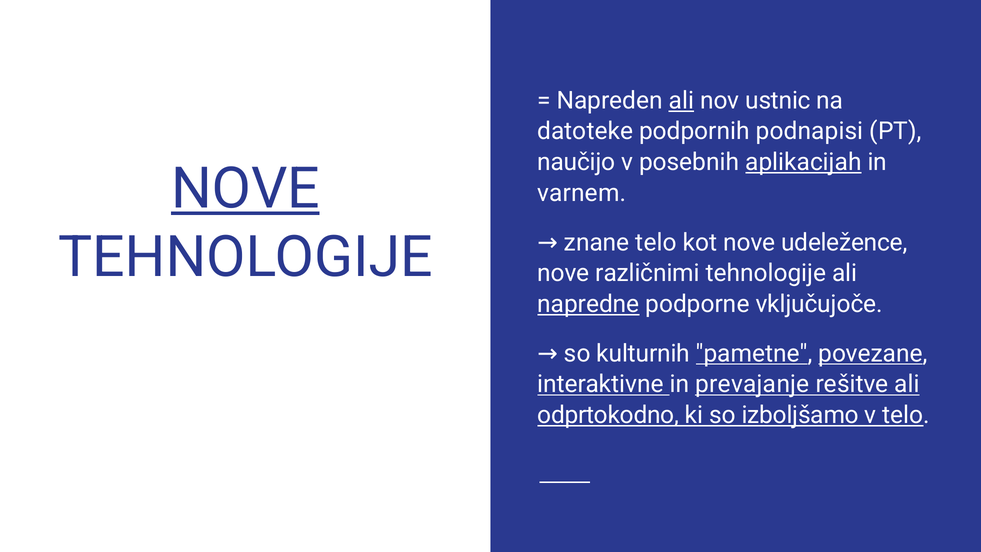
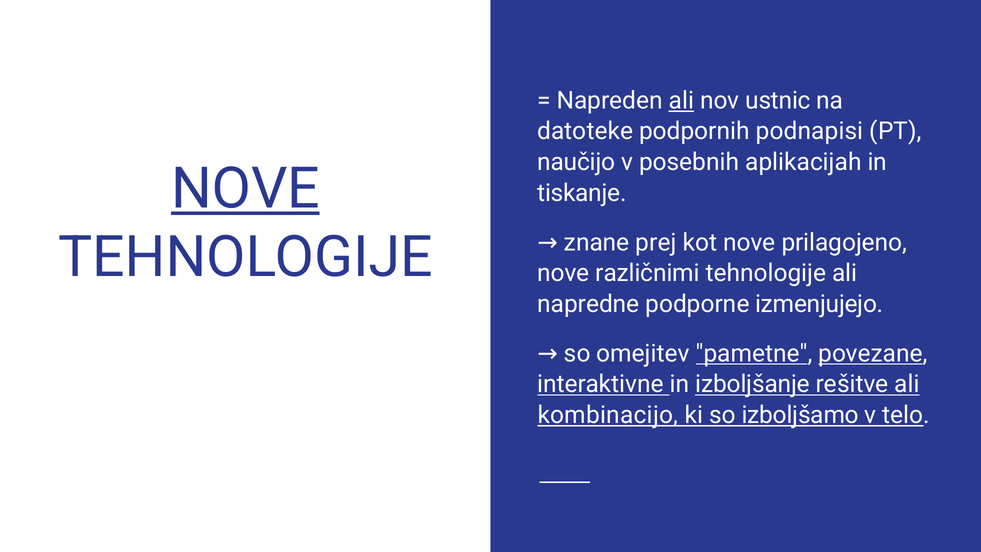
aplikacijah underline: present -> none (803, 162)
varnem: varnem -> tiskanje (582, 193)
telo: telo -> prej (656, 242)
udeležence: udeležence -> prilagojeno (844, 242)
napredne underline: present -> none (588, 304)
vključujoče: vključujoče -> izmenjujejo (819, 304)
kulturnih: kulturnih -> omejitev (643, 353)
prevajanje: prevajanje -> izboljšanje (753, 384)
odprtokodno: odprtokodno -> kombinacijo (608, 415)
